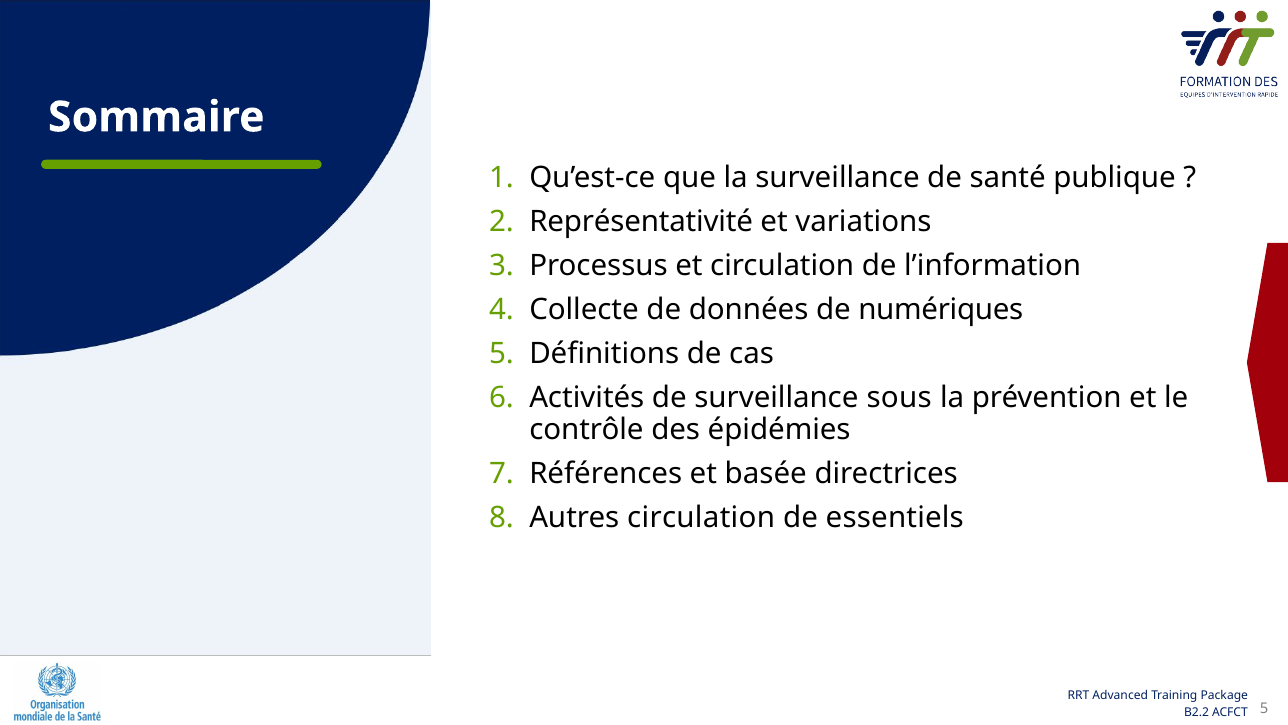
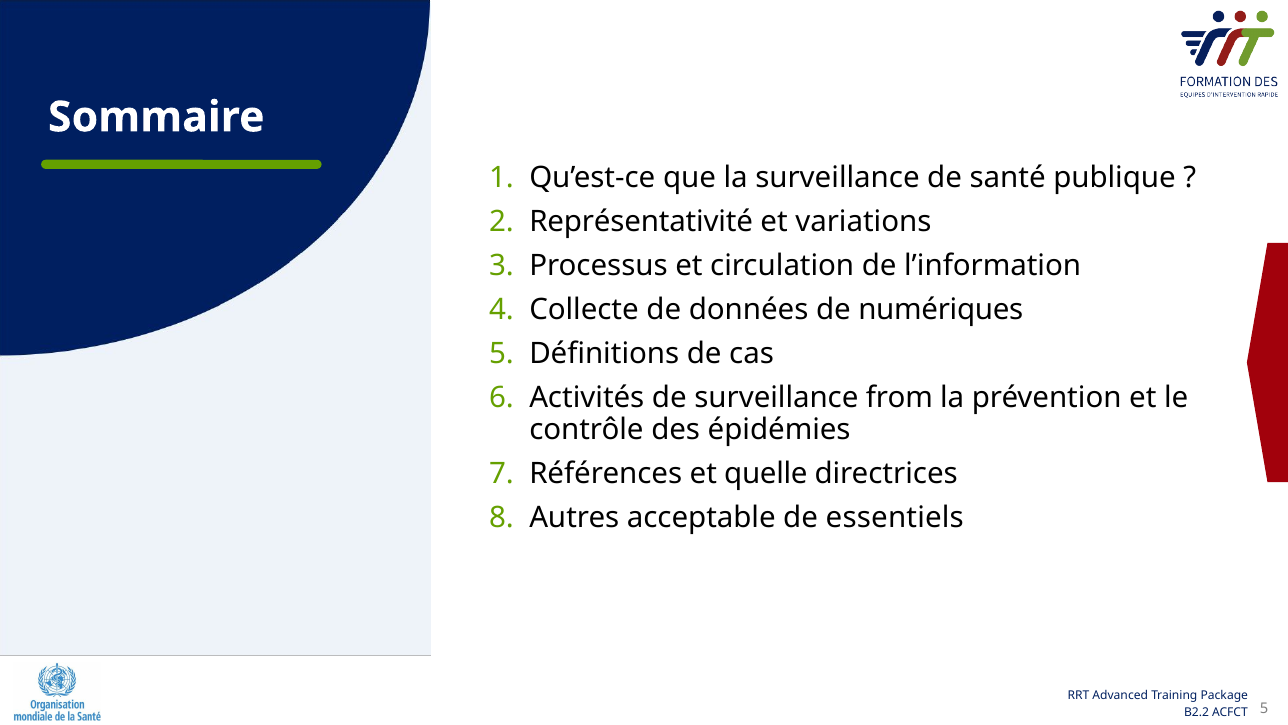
sous: sous -> from (899, 397)
basée: basée -> quelle (766, 473)
Autres circulation: circulation -> acceptable (701, 517)
